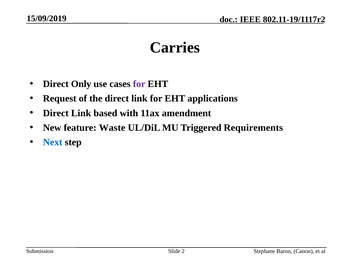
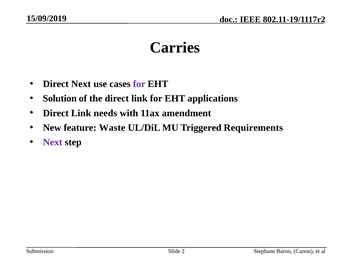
Direct Only: Only -> Next (81, 84)
Request: Request -> Solution (60, 99)
based: based -> needs (105, 113)
Next colour: blue -> purple (53, 142)
